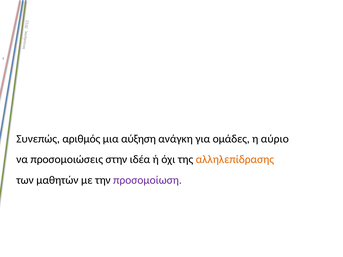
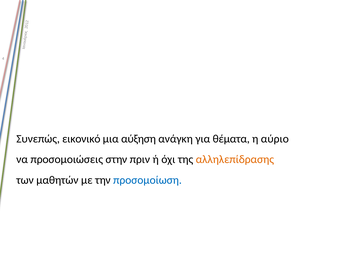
αριθμός: αριθμός -> εικονικό (81, 139)
ομάδες: ομάδες -> θέματα (231, 139)
ιδέα: ιδέα -> πριν (140, 160)
προσομοίωση colour: purple -> blue (147, 180)
